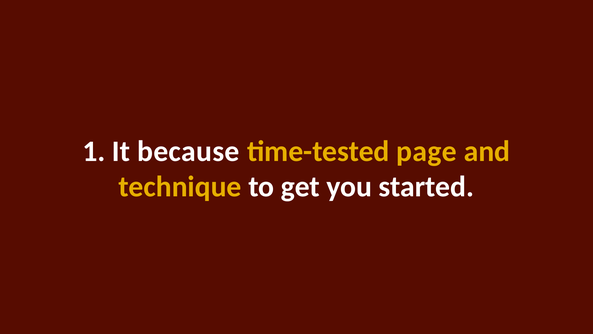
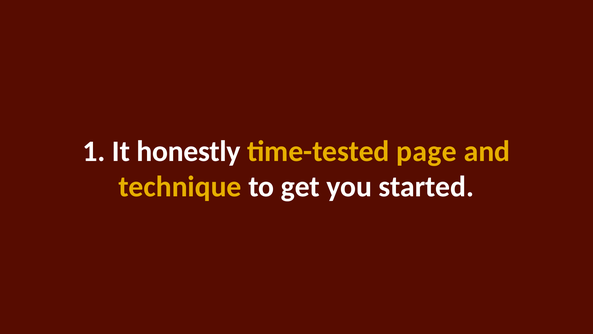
because: because -> honestly (189, 151)
